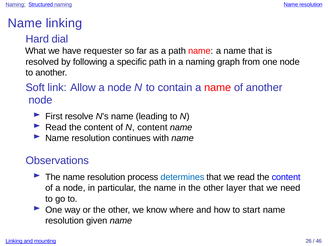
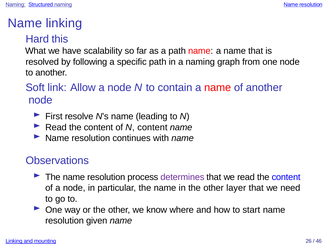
dial: dial -> this (60, 39)
requester: requester -> scalability (103, 51)
determines colour: blue -> purple (182, 177)
